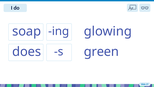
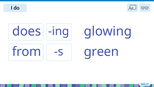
soap: soap -> does (27, 31)
does: does -> from (27, 51)
